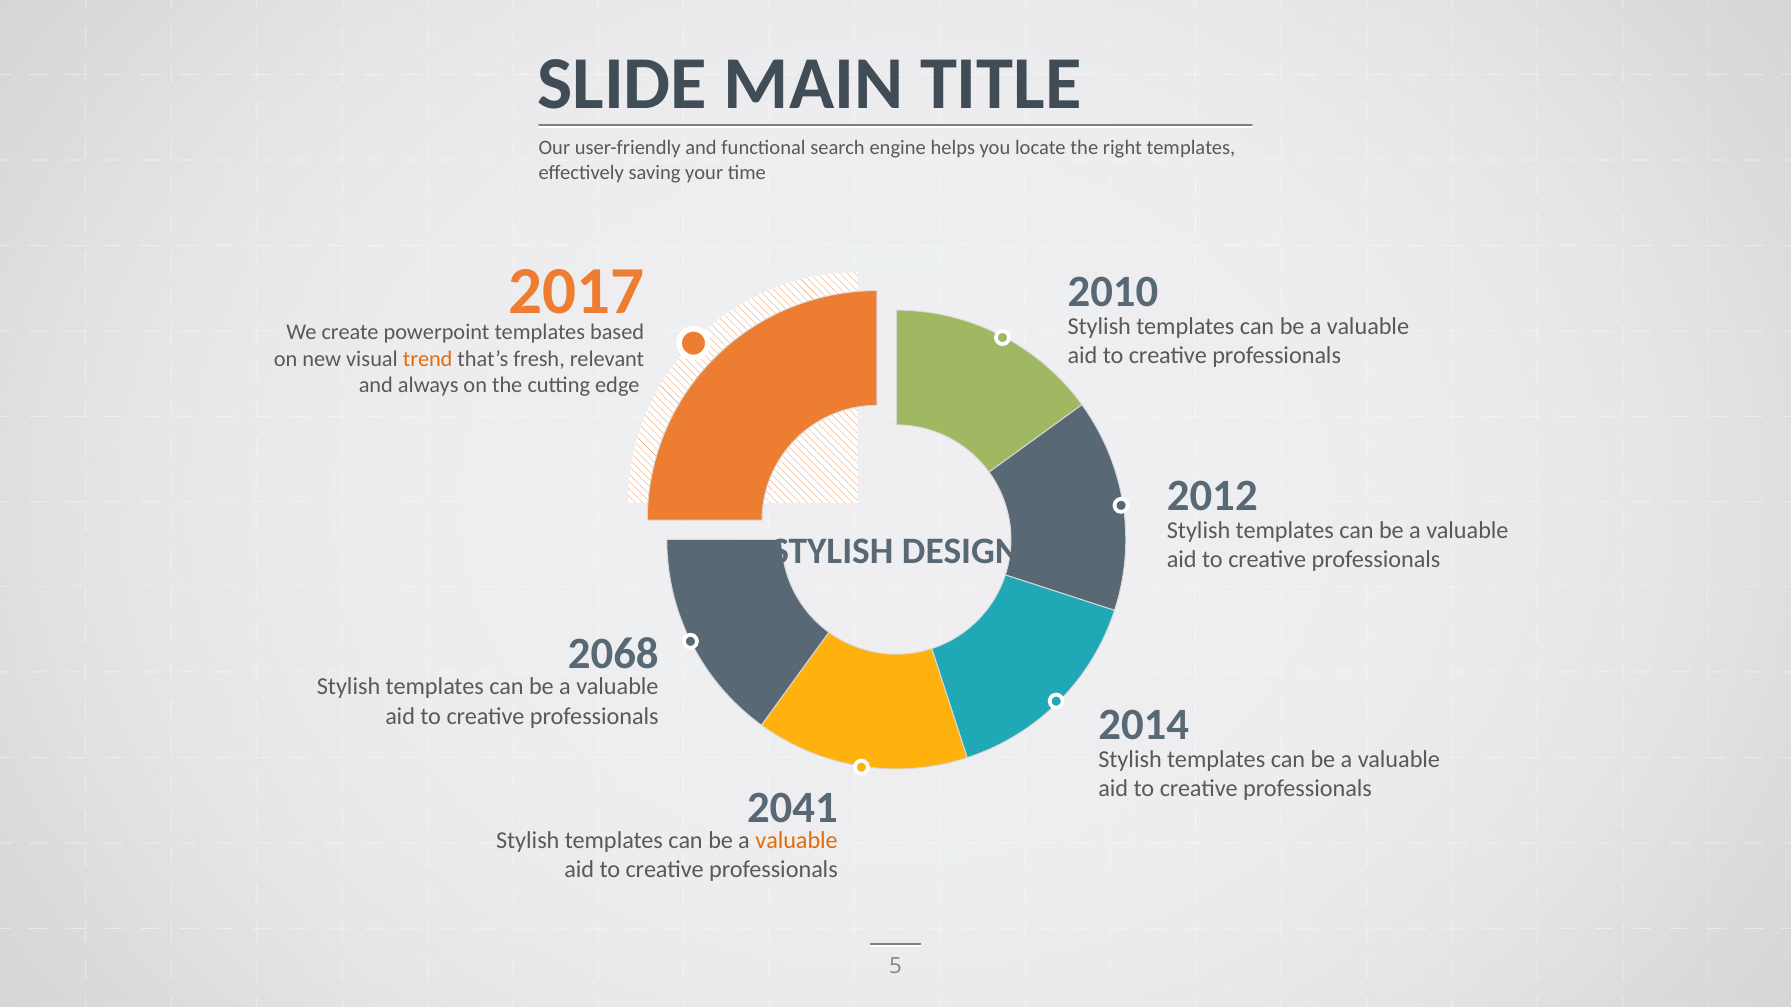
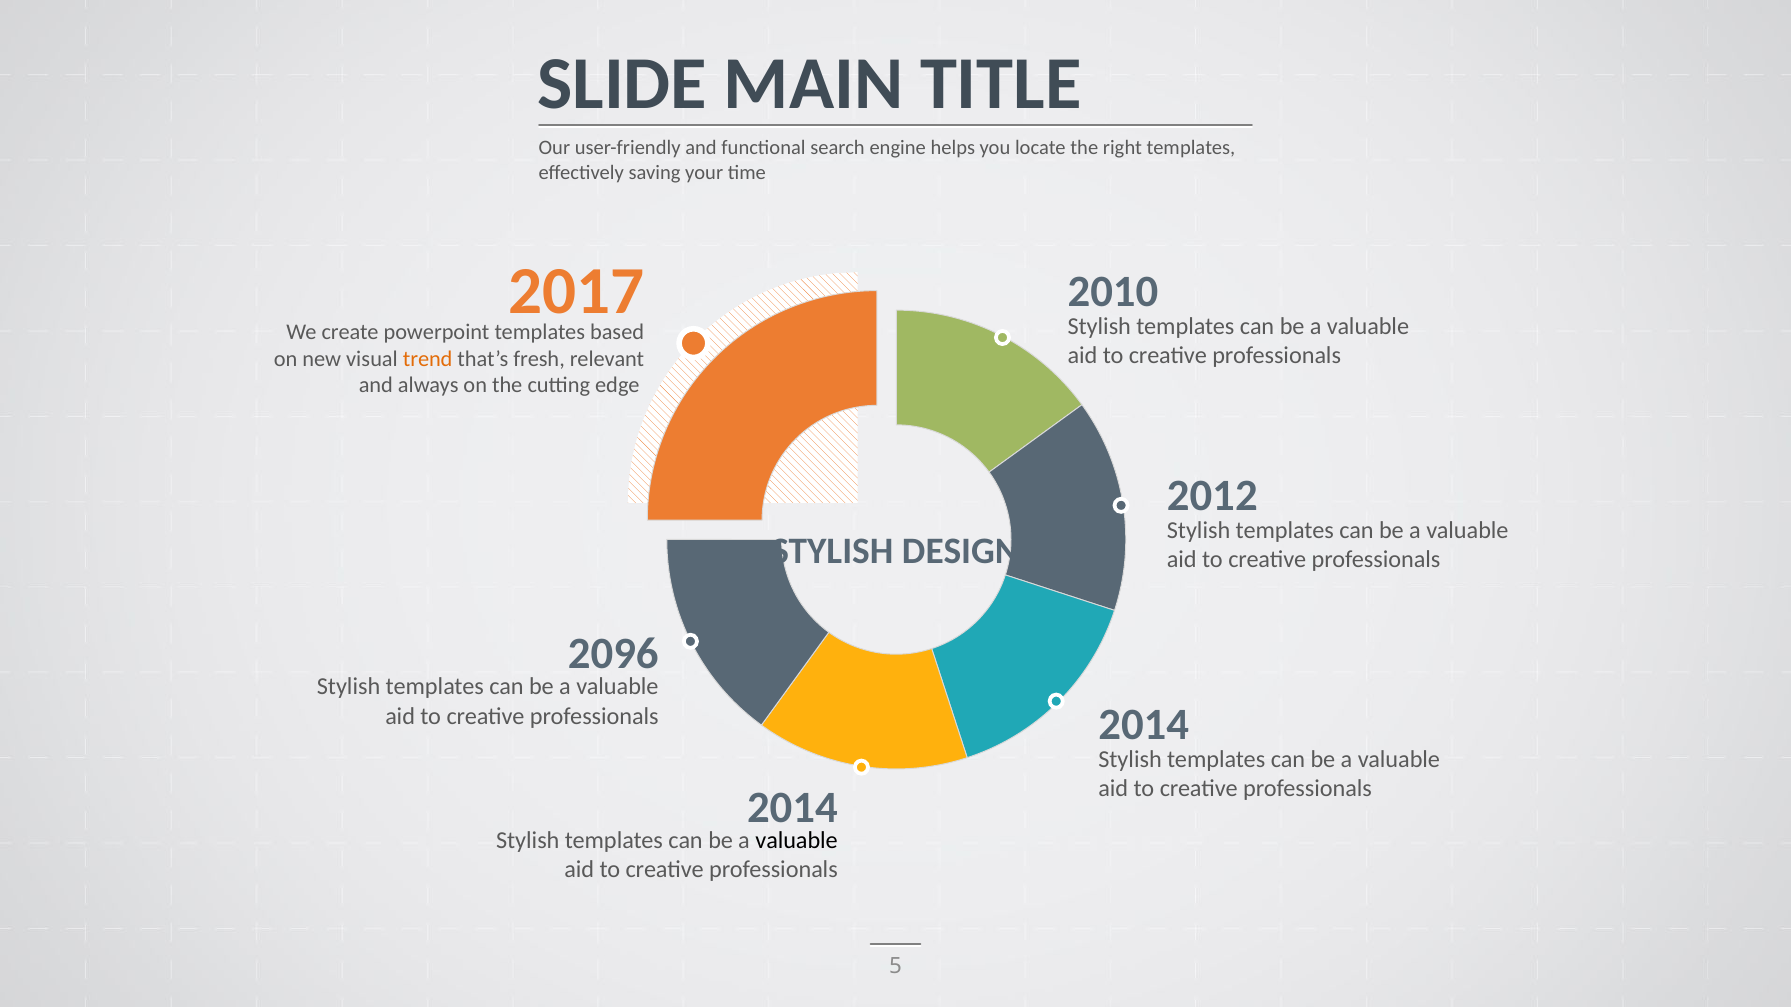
2068: 2068 -> 2096 (613, 654)
2041: 2041 -> 2014 (792, 808)
valuable colour: orange -> black (797, 841)
